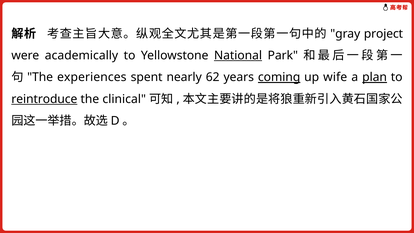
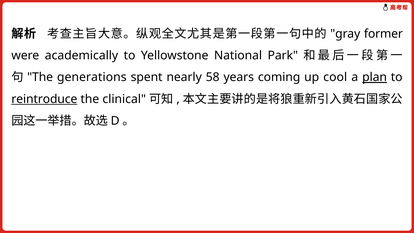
project: project -> former (383, 34)
National underline: present -> none (238, 56)
experiences: experiences -> generations (92, 77)
62: 62 -> 58 (213, 77)
coming underline: present -> none (279, 77)
wife: wife -> cool (335, 77)
